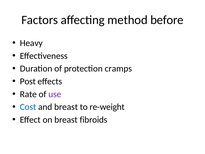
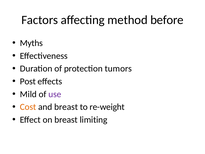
Heavy: Heavy -> Myths (31, 43)
cramps: cramps -> tumors (118, 69)
Rate: Rate -> Mild (28, 94)
Cost colour: blue -> orange (28, 107)
fibroids: fibroids -> limiting (94, 120)
